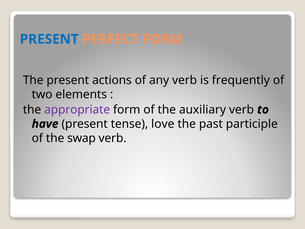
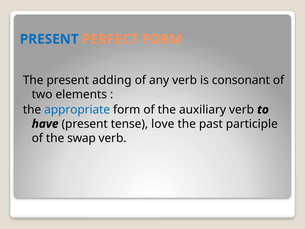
actions: actions -> adding (112, 80)
frequently: frequently -> consonant (241, 80)
appropriate colour: purple -> blue (77, 110)
